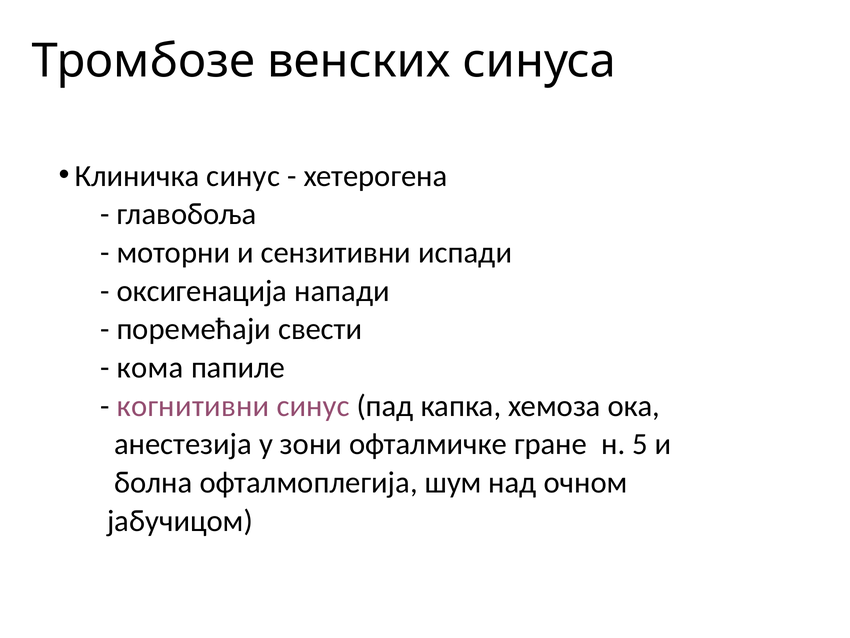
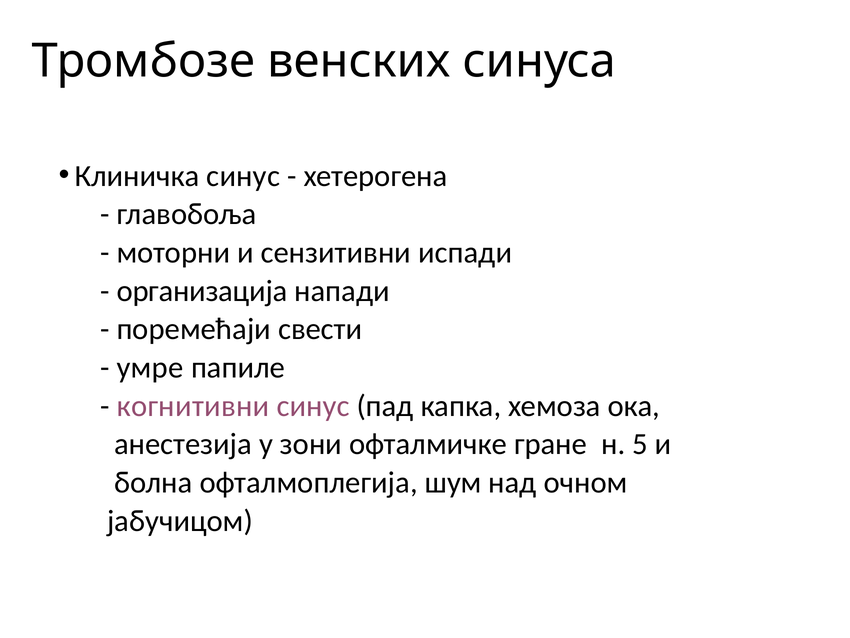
оксигенација: оксигенација -> организација (202, 291)
кома: кома -> умре (150, 367)
